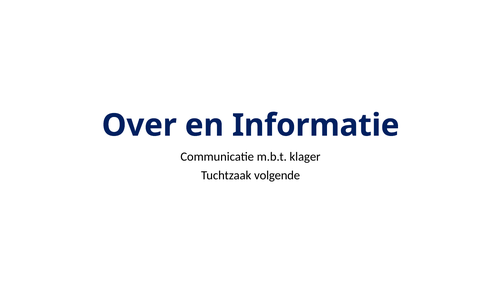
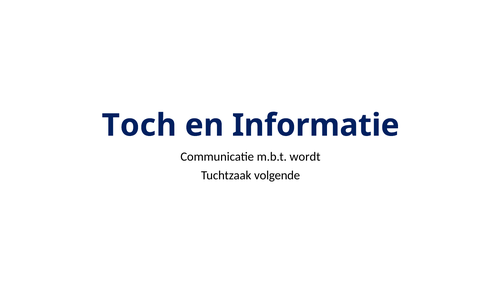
Over: Over -> Toch (139, 125)
klager: klager -> wordt (305, 157)
